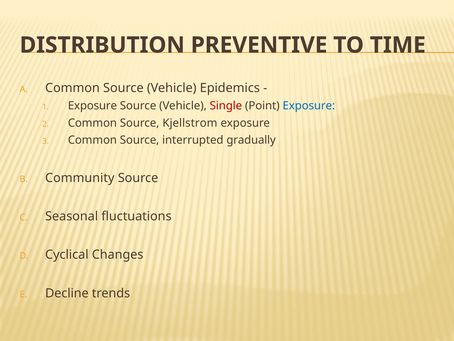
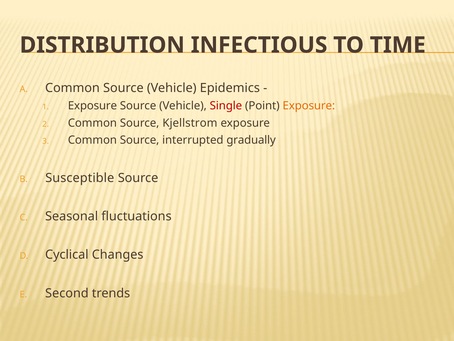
PREVENTIVE: PREVENTIVE -> INFECTIOUS (259, 45)
Exposure colour: blue -> orange (309, 106)
Community: Community -> Susceptible (80, 178)
Decline: Decline -> Second (67, 293)
